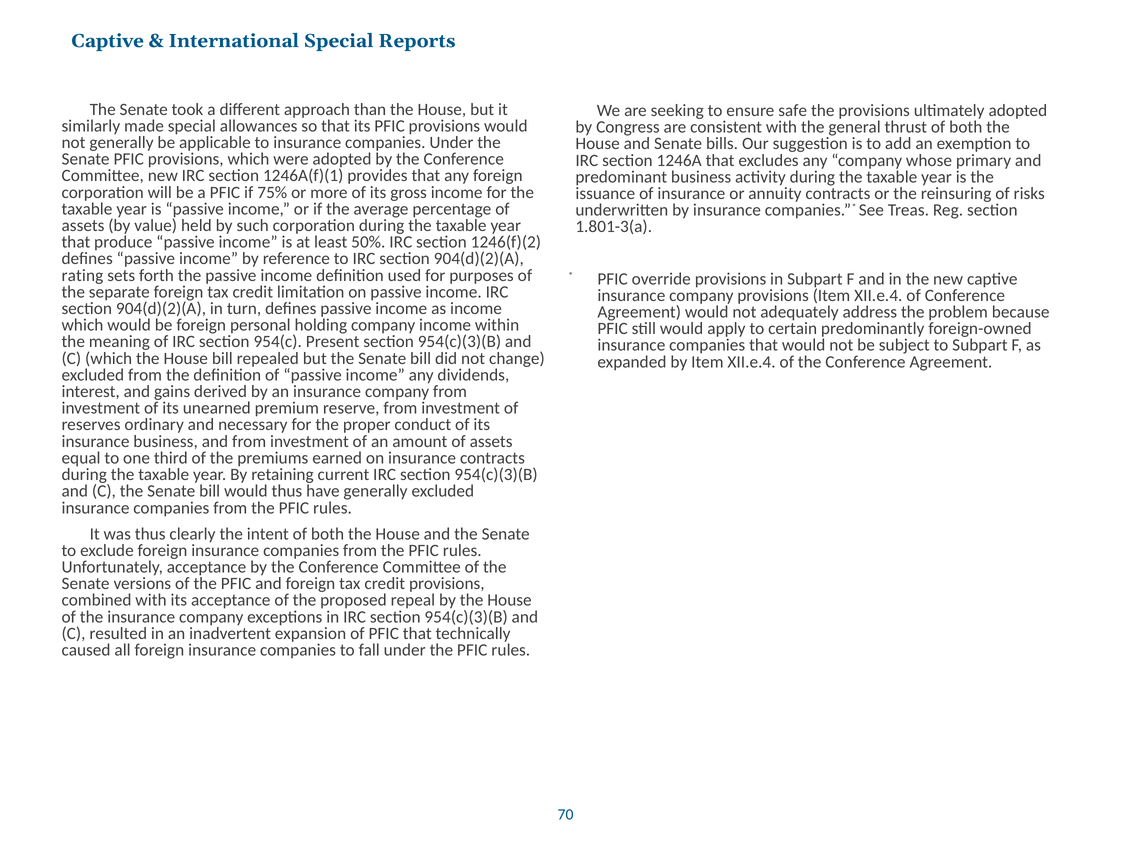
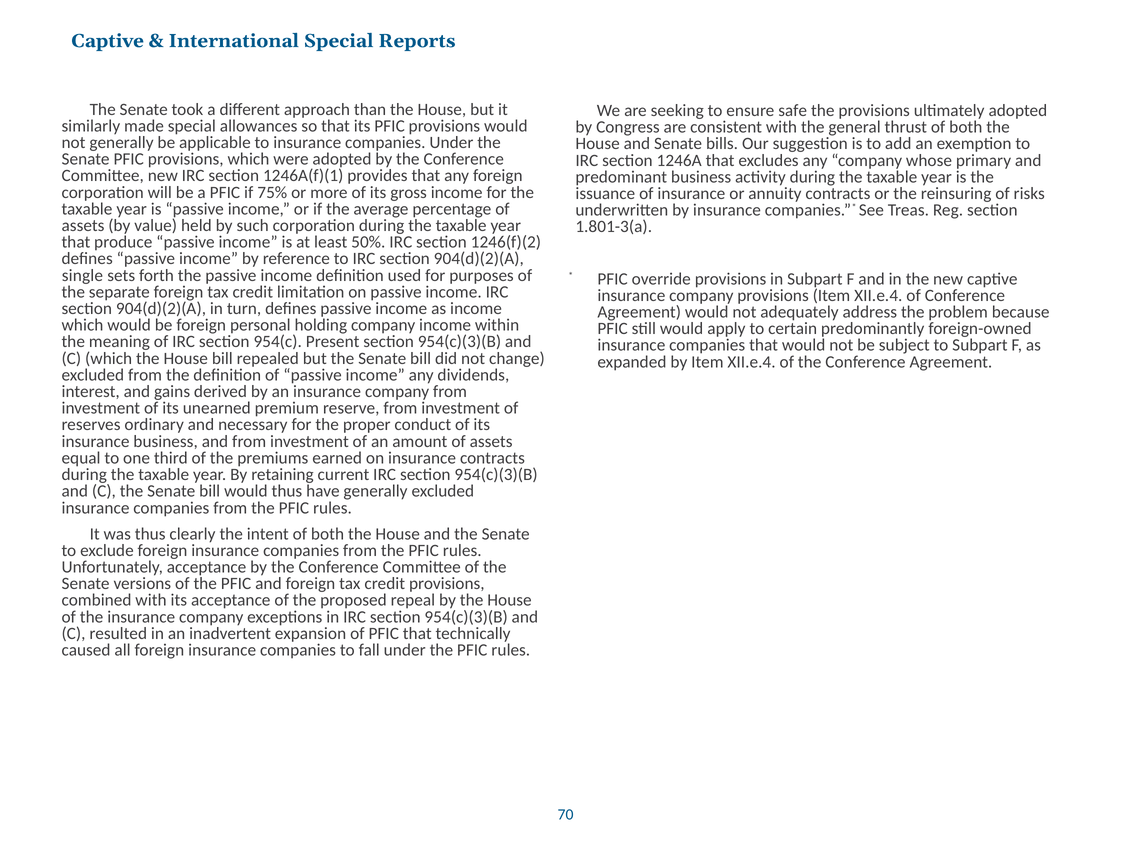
rating: rating -> single (82, 275)
